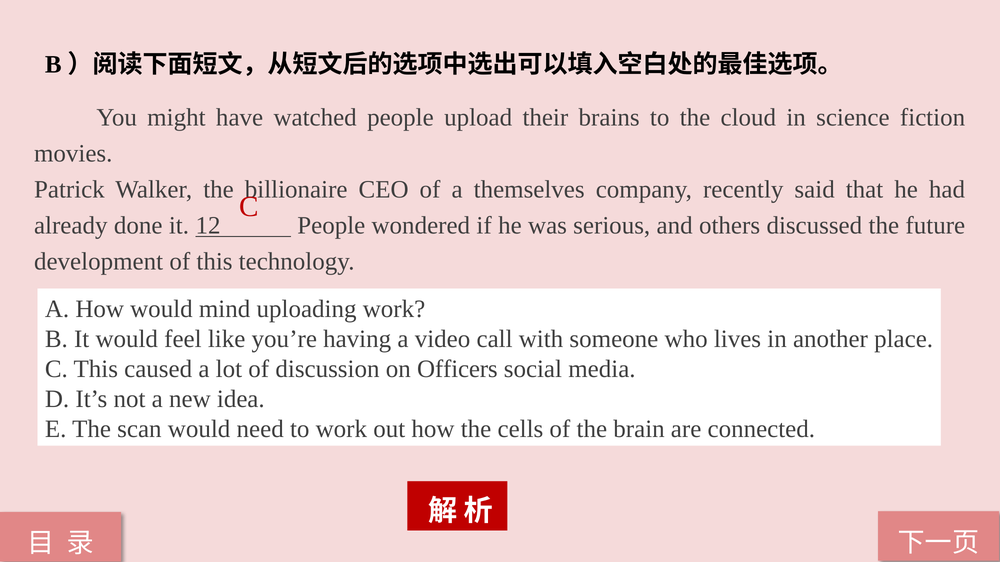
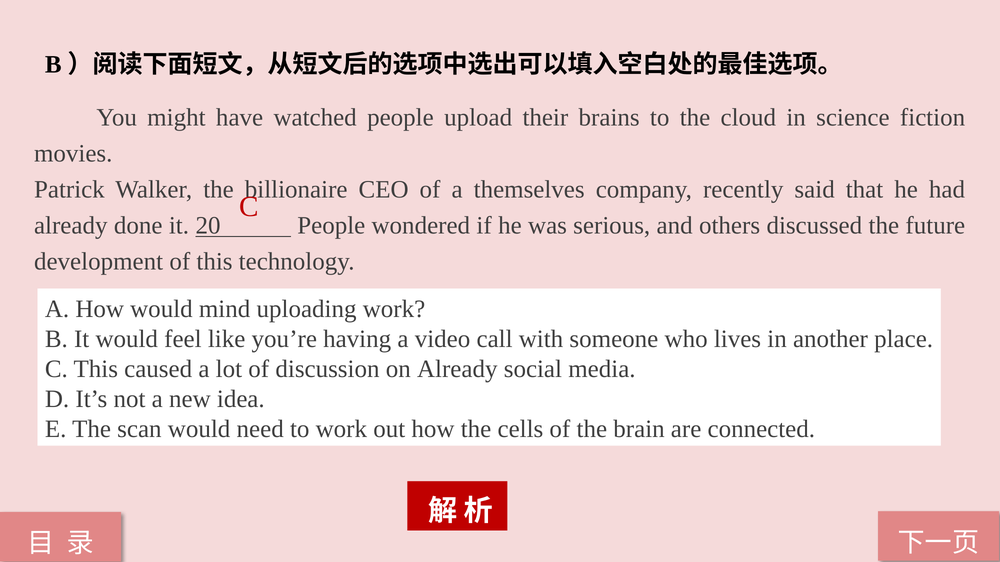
12: 12 -> 20 (208, 226)
on Officers: Officers -> Already (457, 369)
